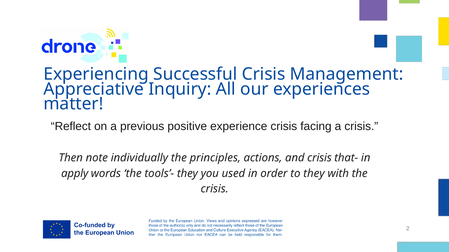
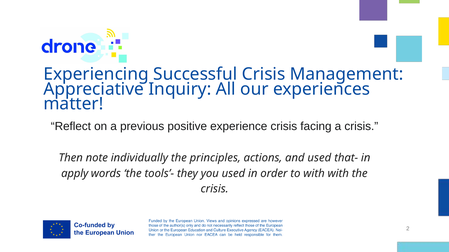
and crisis: crisis -> used (319, 158)
to they: they -> with (314, 174)
